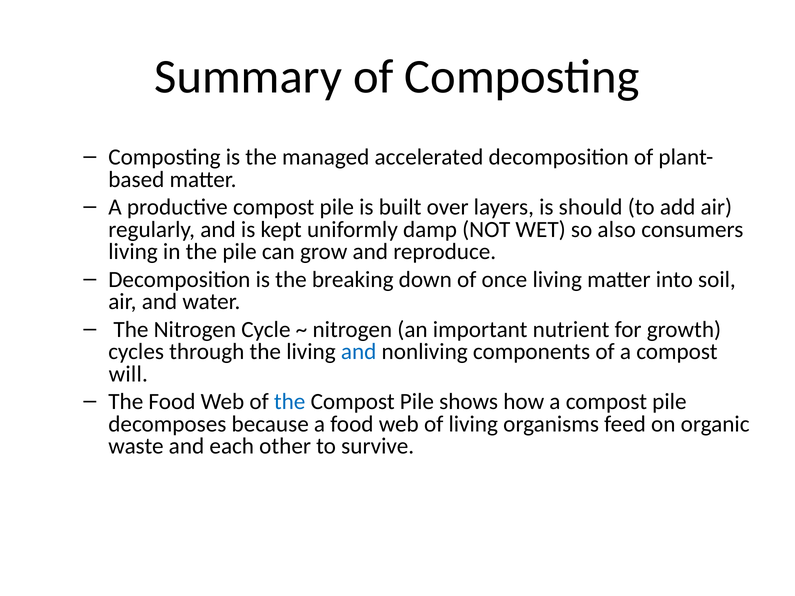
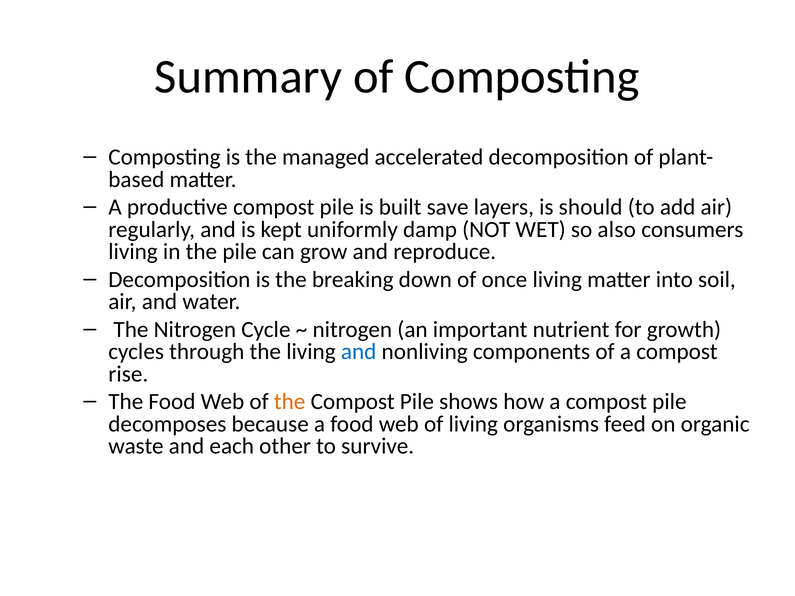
over: over -> save (448, 207)
will: will -> rise (128, 374)
the colour: blue -> orange (290, 402)
